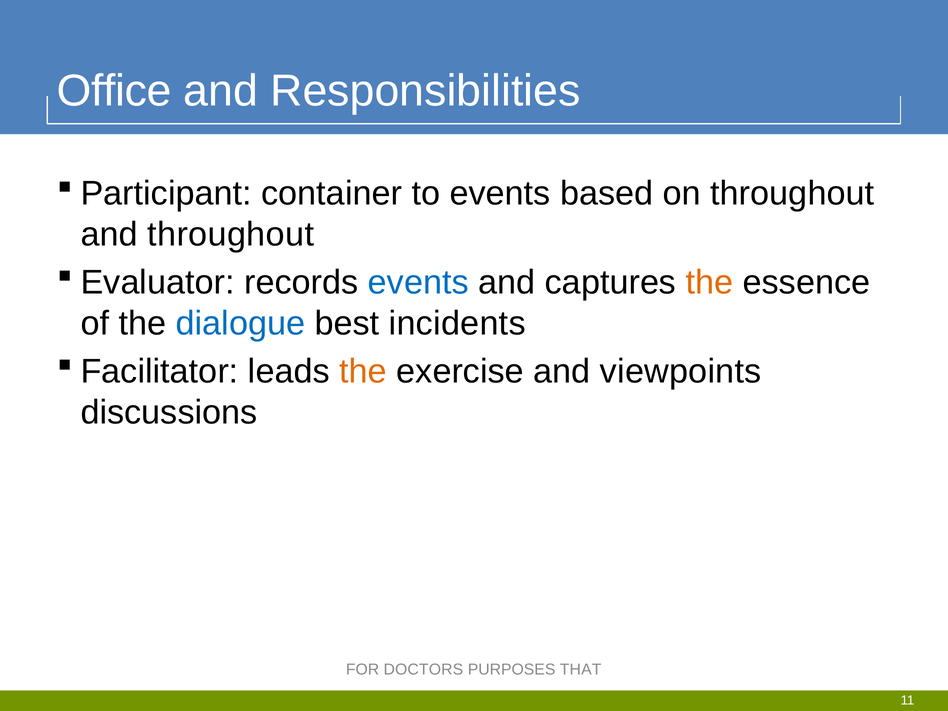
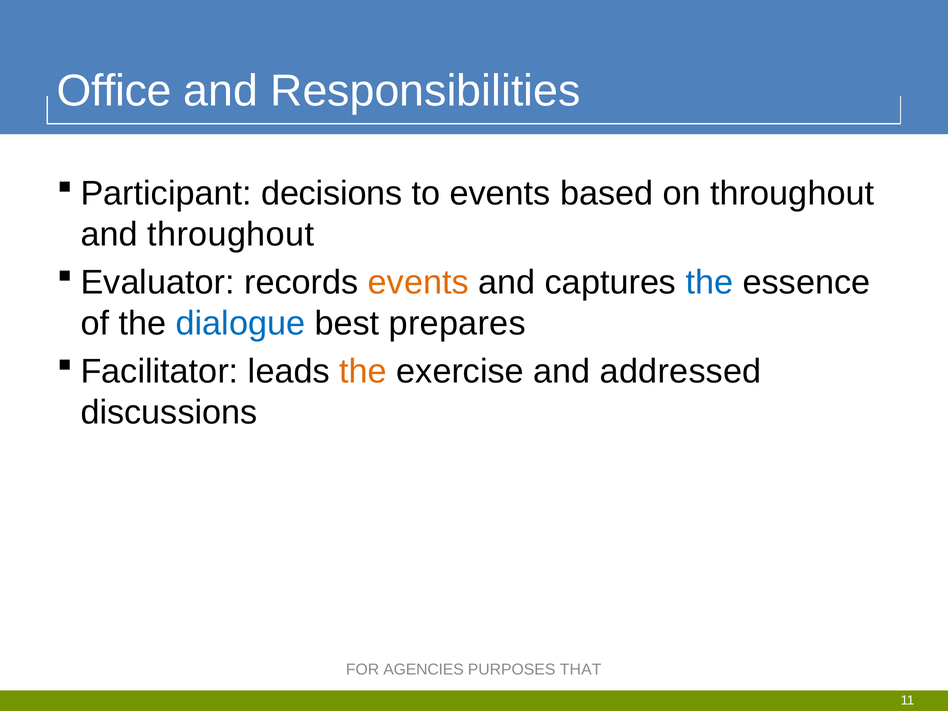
container: container -> decisions (332, 194)
events colour: blue -> orange (418, 283)
the colour: orange -> blue (709, 283)
incidents: incidents -> prepares (457, 324)
viewpoints: viewpoints -> addressed (681, 371)
DOCTORS: DOCTORS -> AGENCIES (424, 670)
